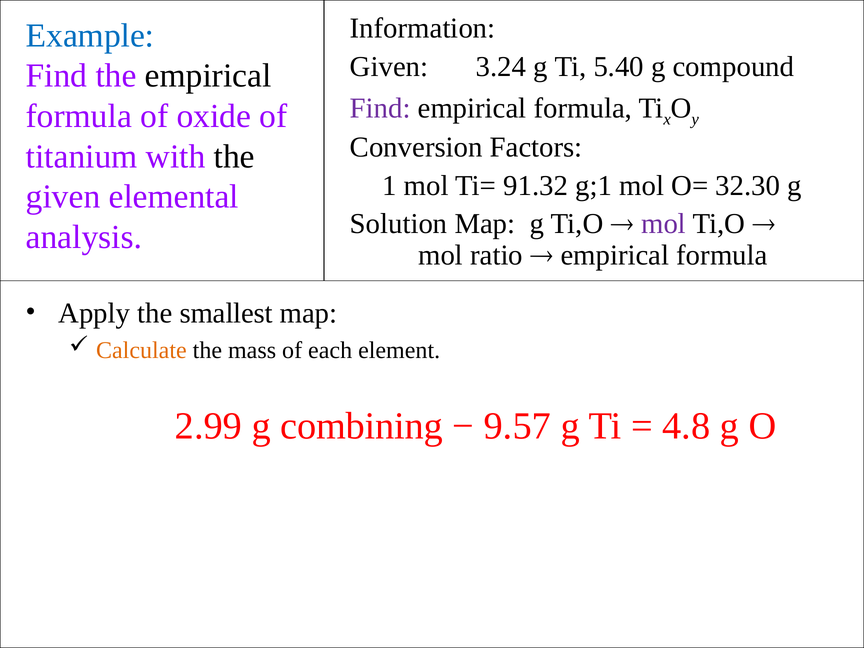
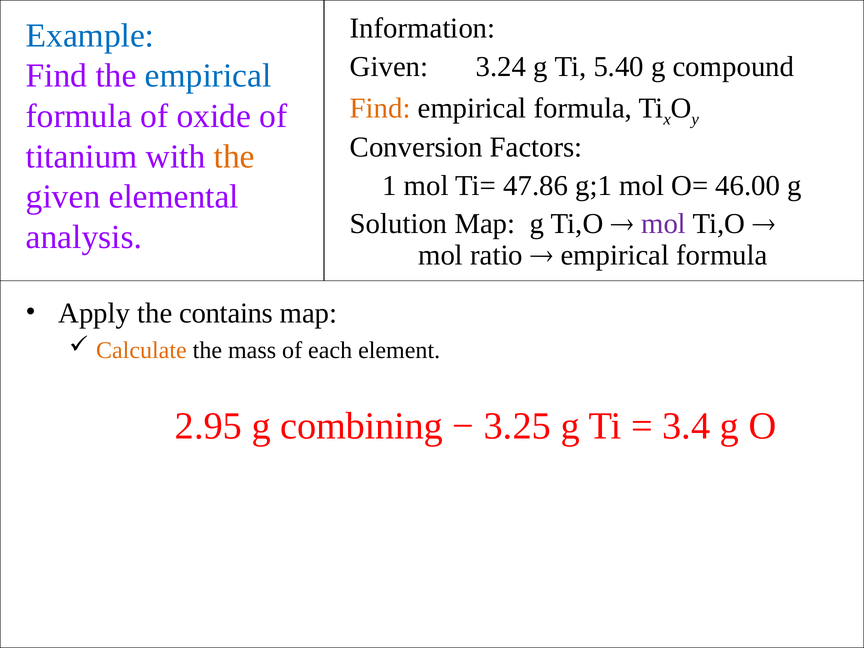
empirical colour: black -> blue (208, 76)
Find colour: purple -> orange (380, 108)
the colour: black -> orange (234, 156)
91.32: 91.32 -> 47.86 (536, 186)
32.30: 32.30 -> 46.00 (748, 186)
smallest: smallest -> contains (226, 313)
2.99: 2.99 -> 2.95 (208, 426)
9.57: 9.57 -> 3.25 (517, 426)
4.8: 4.8 -> 3.4 (686, 426)
